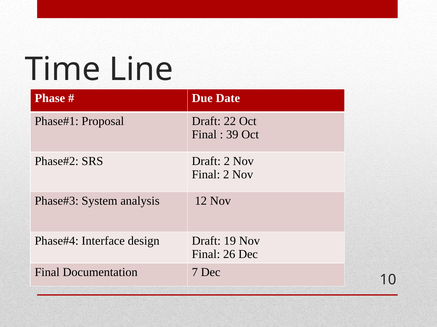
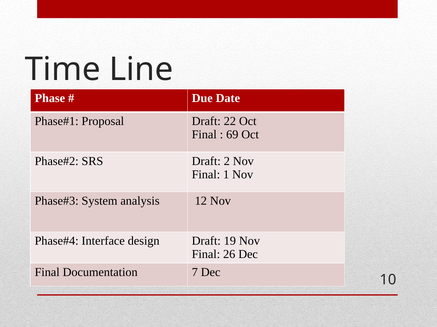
39: 39 -> 69 (232, 135)
Final 2: 2 -> 1 (226, 175)
